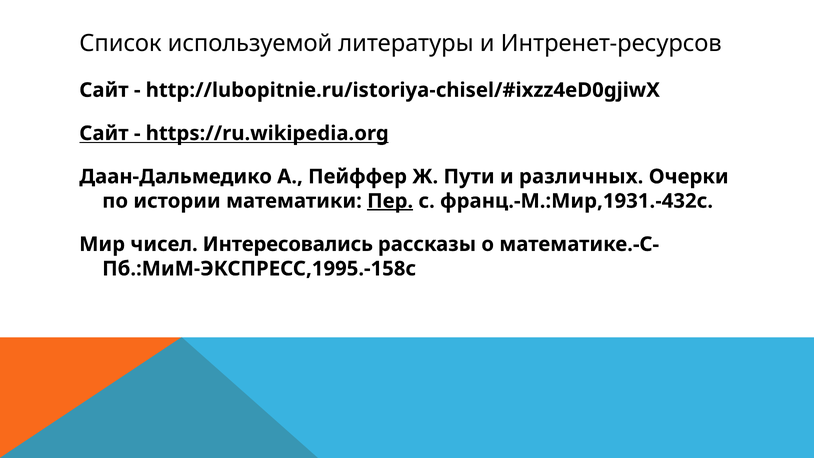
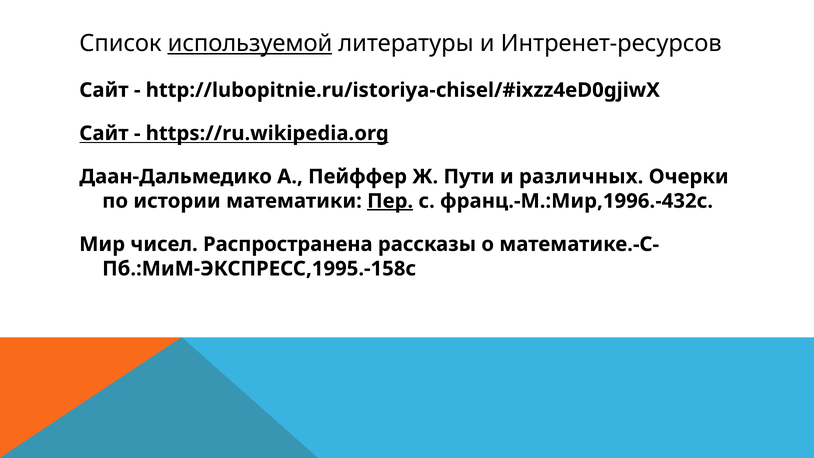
используемой underline: none -> present (250, 43)
франц.-М.:Мир,1931.-432с: франц.-М.:Мир,1931.-432с -> франц.-М.:Мир,1996.-432с (577, 201)
Интересовались: Интересовались -> Распространена (288, 244)
